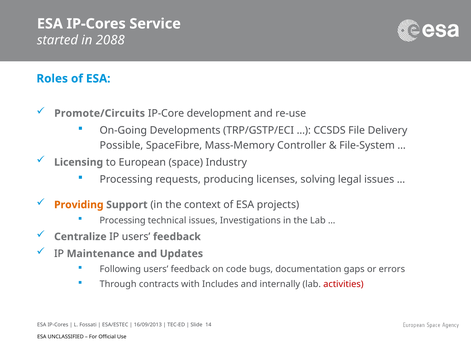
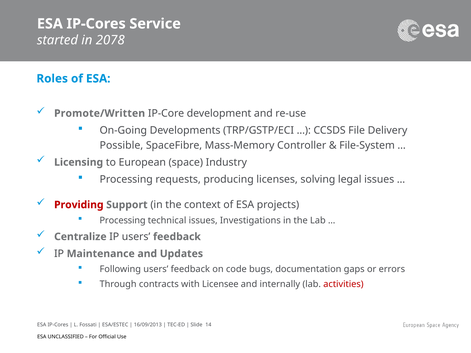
2088: 2088 -> 2078 (110, 40)
Promote/Circuits: Promote/Circuits -> Promote/Written (100, 113)
Providing colour: orange -> red (79, 205)
Includes: Includes -> Licensee (220, 284)
